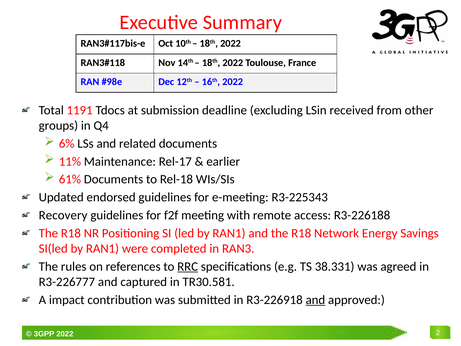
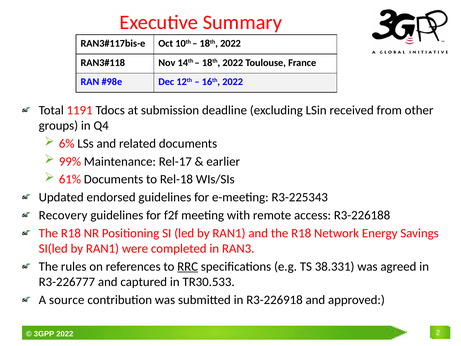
11%: 11% -> 99% (70, 161)
TR30.581: TR30.581 -> TR30.533 (209, 282)
impact: impact -> source (67, 300)
and underline: present -> none (315, 300)
